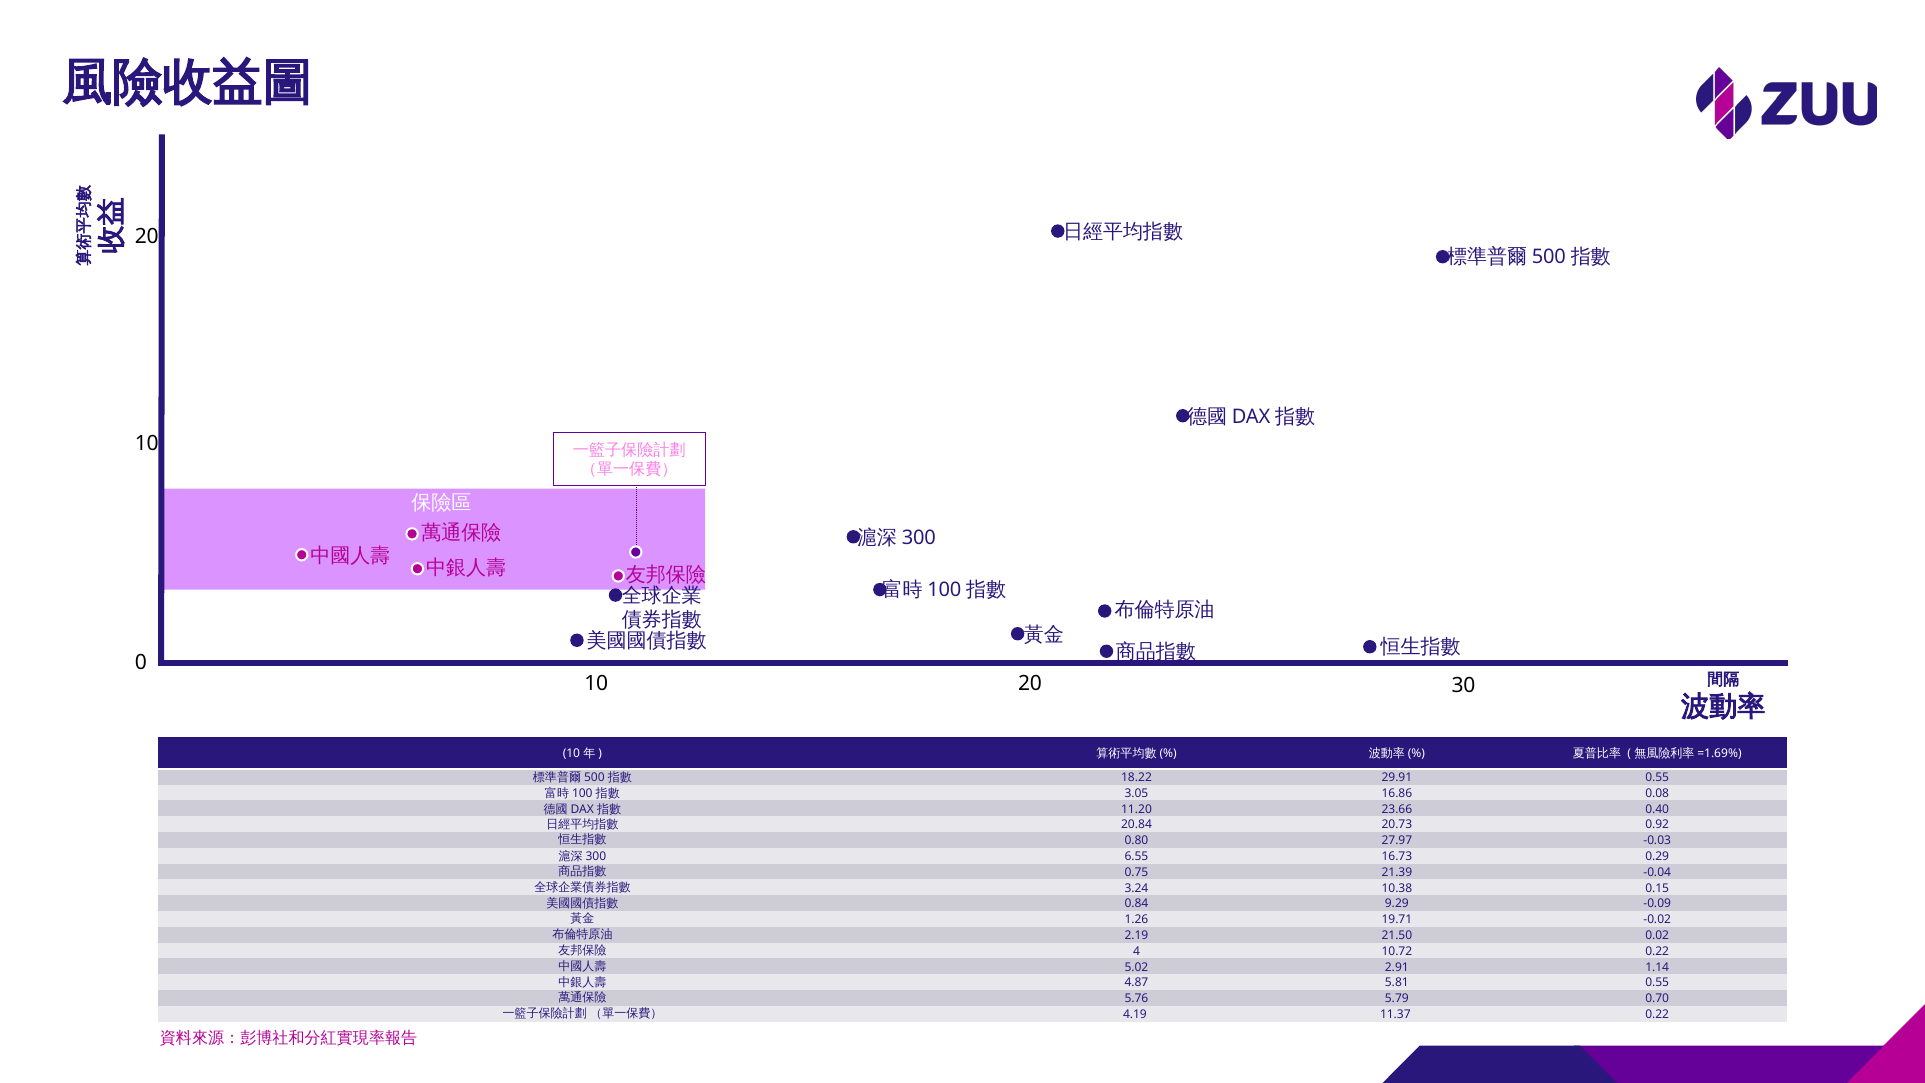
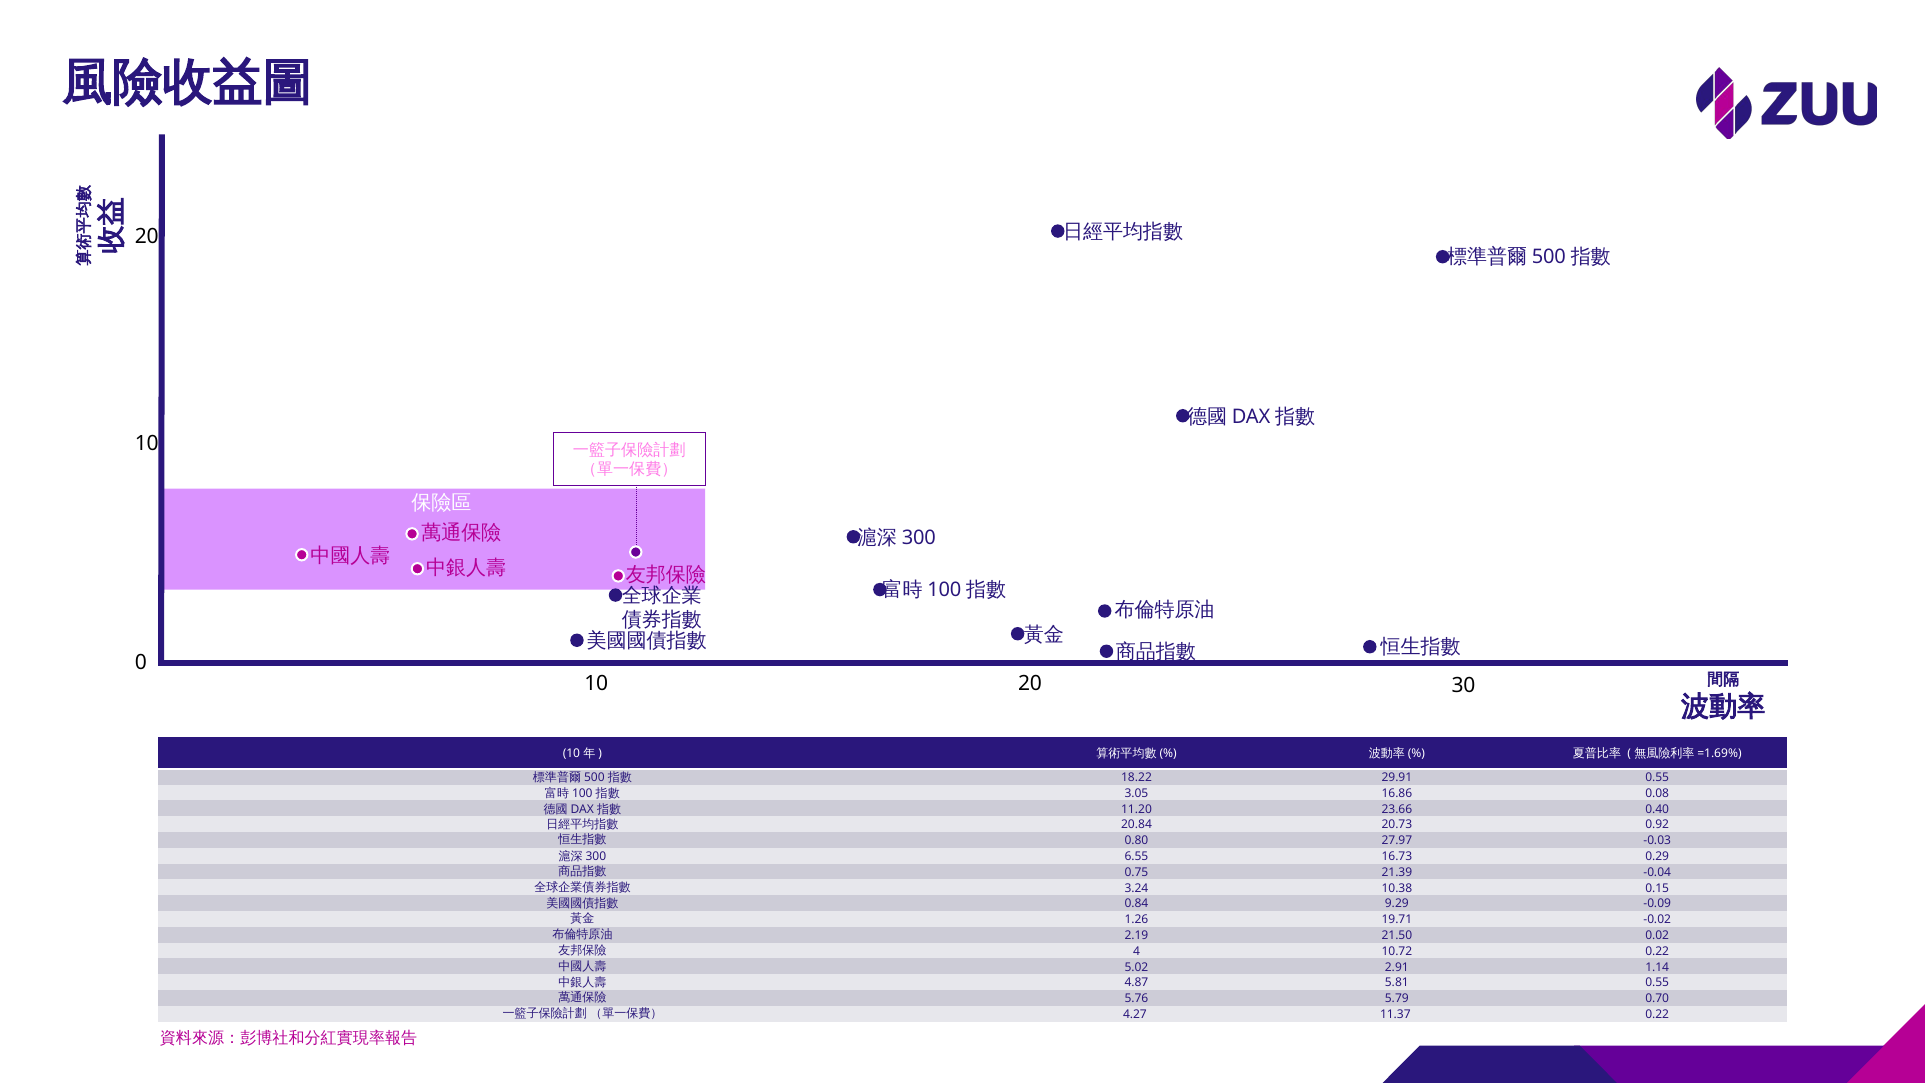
4.19: 4.19 -> 4.27 (1135, 1014)
